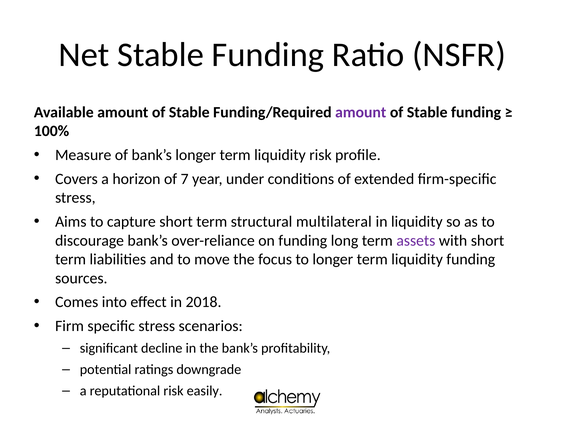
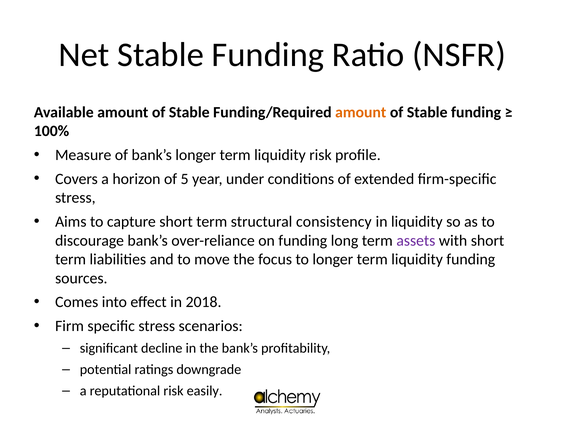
amount colour: purple -> orange (361, 112)
7: 7 -> 5 (185, 179)
multilateral: multilateral -> consistency (334, 222)
